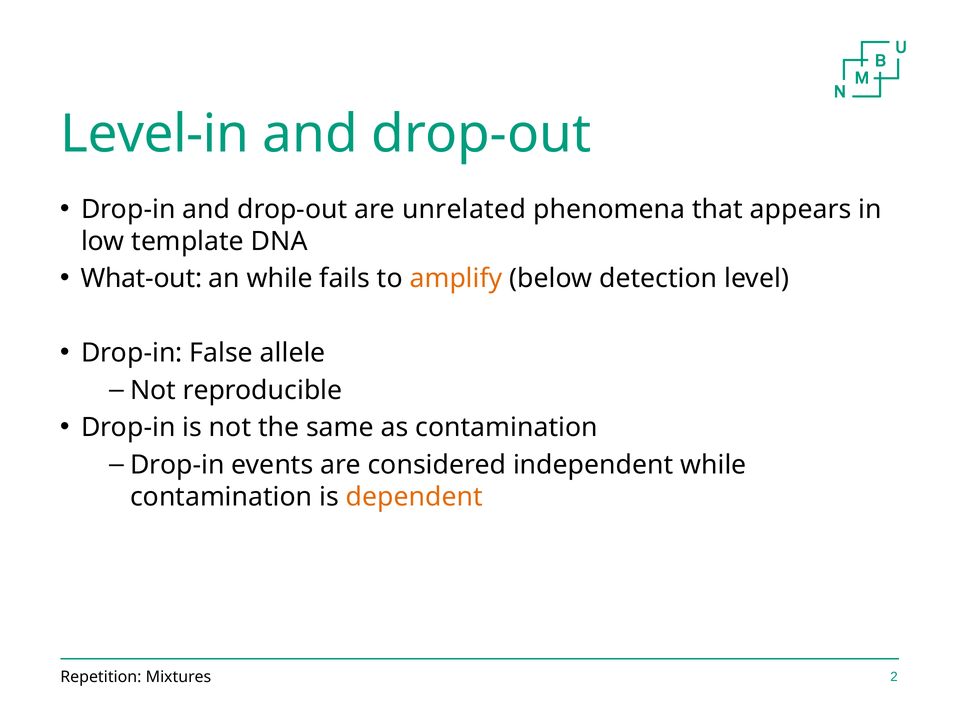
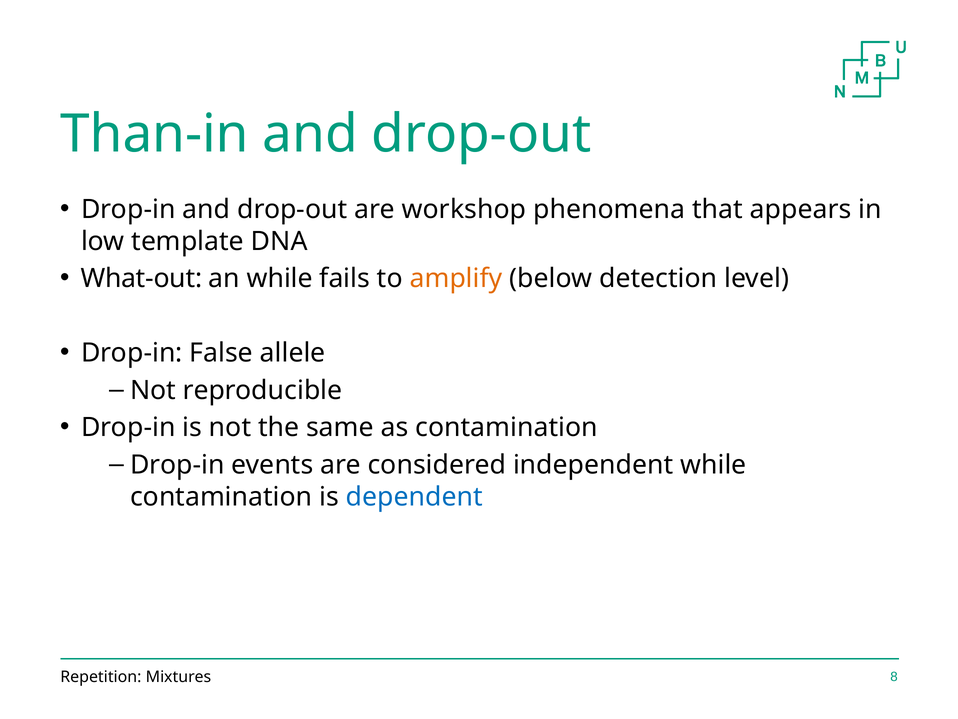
Level-in: Level-in -> Than-in (154, 134)
unrelated: unrelated -> workshop (464, 209)
dependent colour: orange -> blue (414, 497)
2: 2 -> 8 (894, 677)
